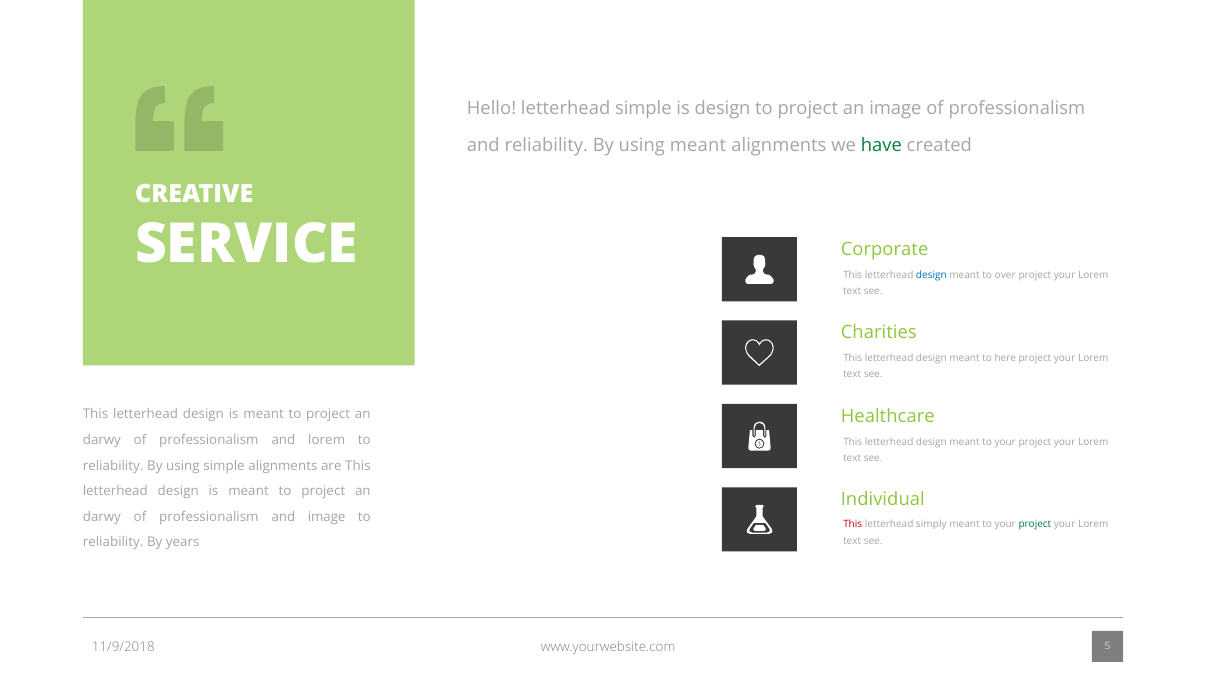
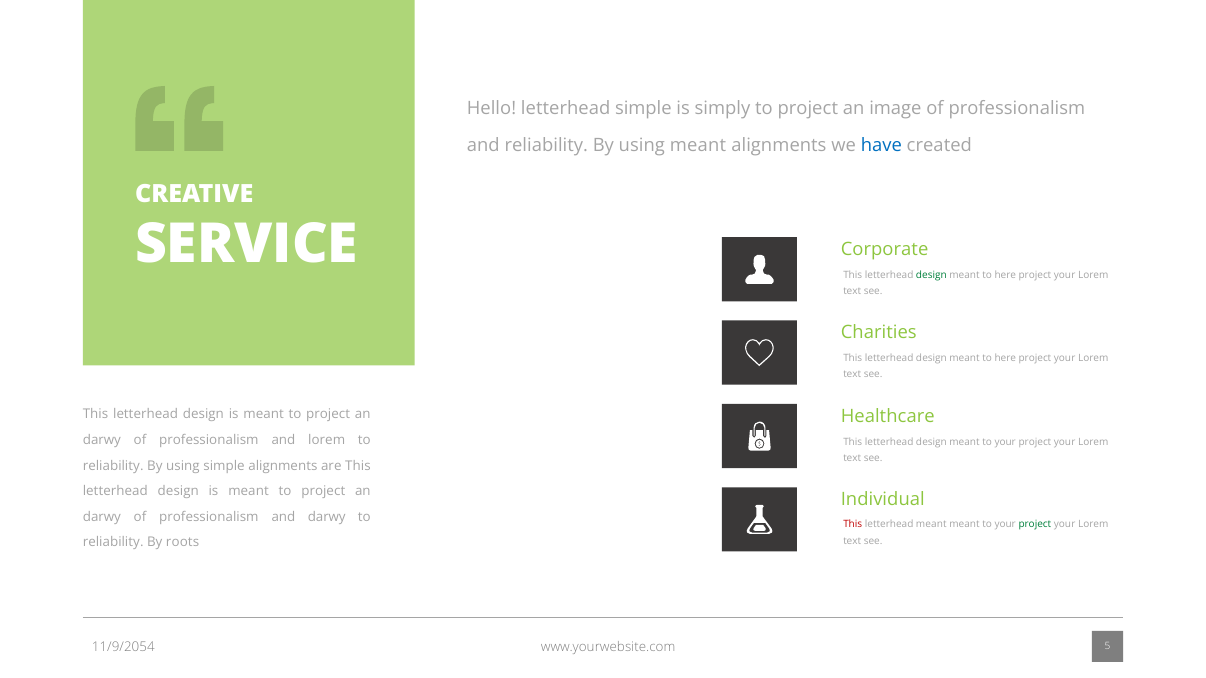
is design: design -> simply (722, 109)
have colour: green -> blue (881, 145)
design colour: blue -> green (931, 275)
over: over -> here (1005, 275)
and image: image -> darwy (327, 517)
letterhead simply: simply -> meant (931, 525)
years: years -> roots (183, 543)
11/9/2018: 11/9/2018 -> 11/9/2054 (123, 648)
